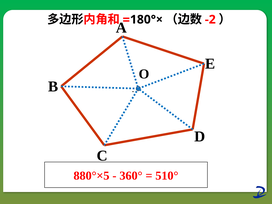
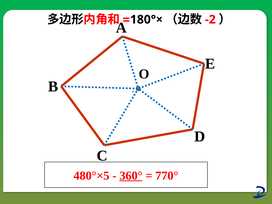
880°×5: 880°×5 -> 480°×5 (91, 176)
360° underline: none -> present (131, 176)
510°: 510° -> 770° (167, 176)
